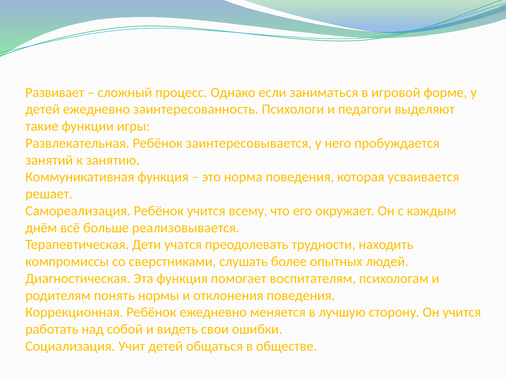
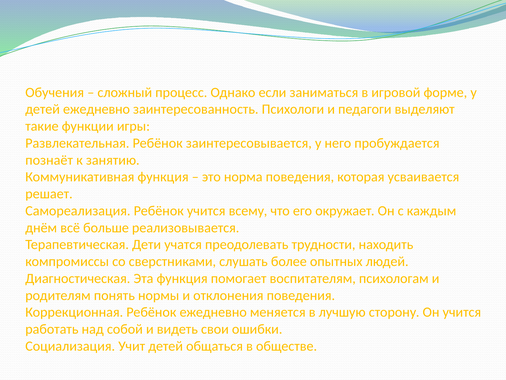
Развивает: Развивает -> Обучения (55, 92)
занятий: занятий -> познаёт (49, 160)
